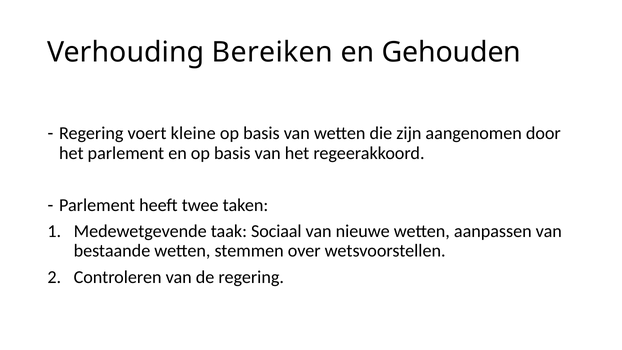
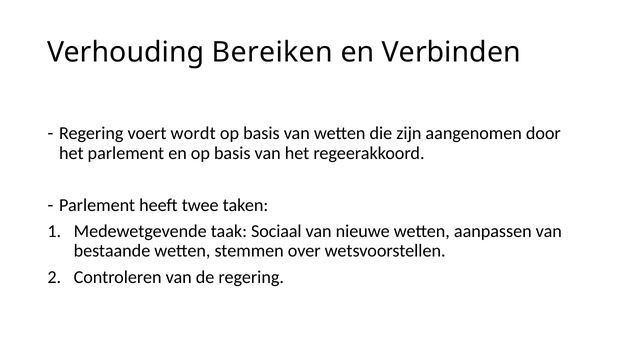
Gehouden: Gehouden -> Verbinden (451, 52)
kleine: kleine -> wordt (193, 133)
